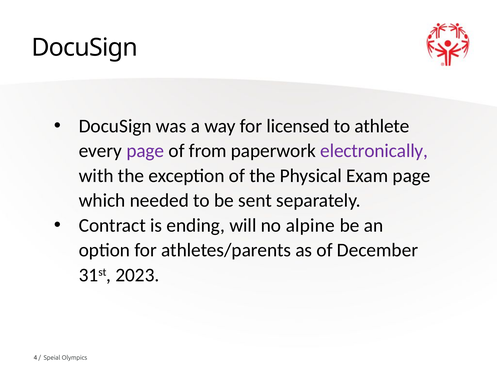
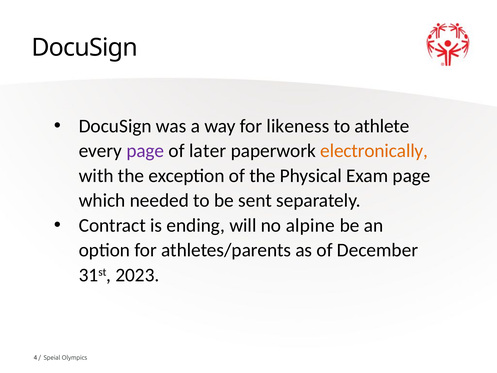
licensed: licensed -> likeness (298, 126)
from: from -> later (208, 151)
electronically colour: purple -> orange (374, 151)
